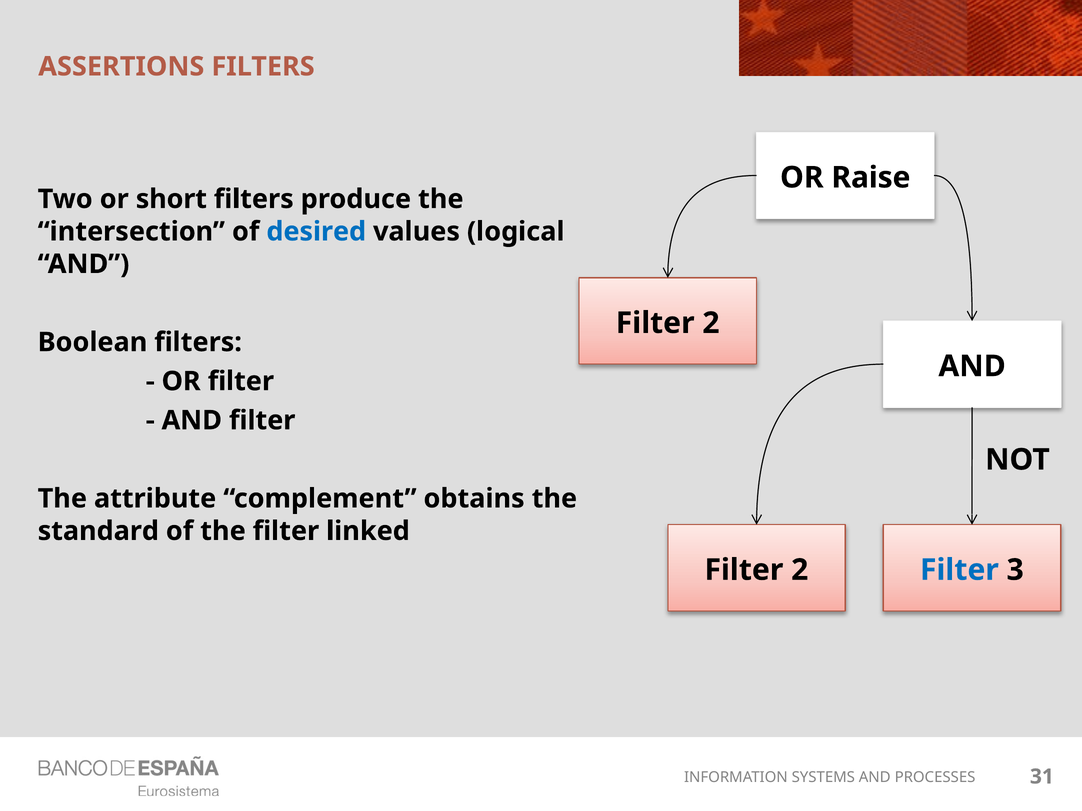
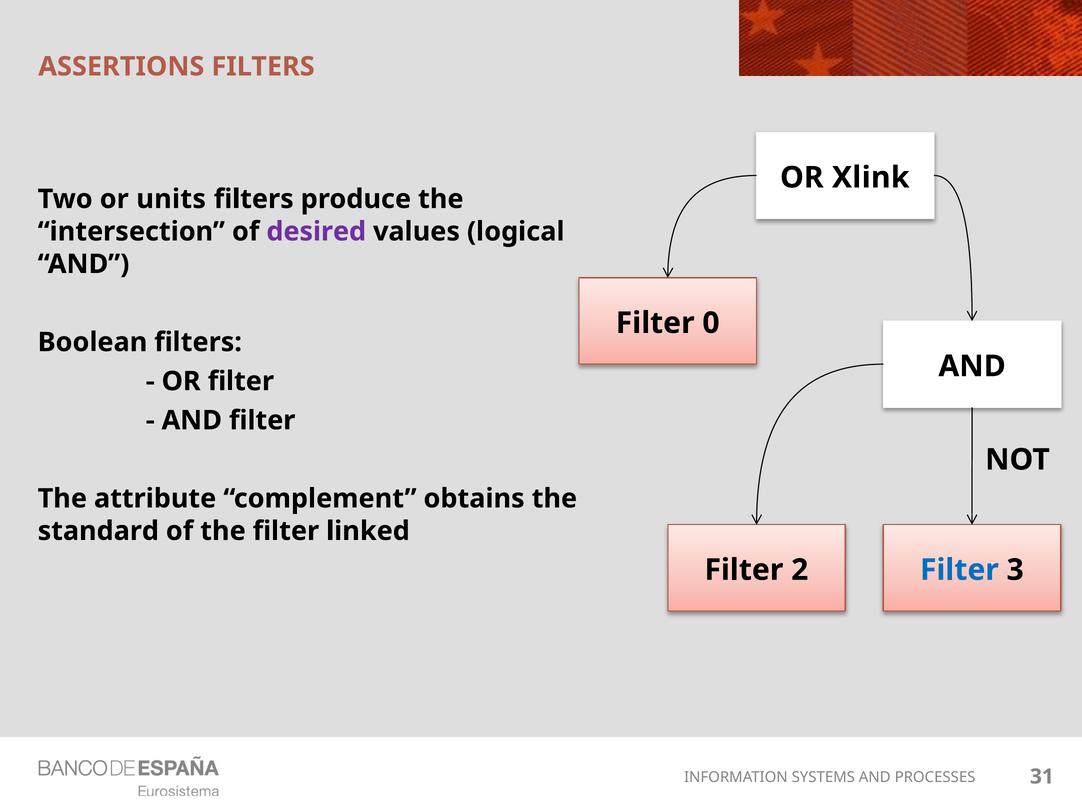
Raise: Raise -> Xlink (871, 178)
short: short -> units (171, 199)
desired colour: blue -> purple (316, 232)
2: 2 -> 0 (711, 323)
